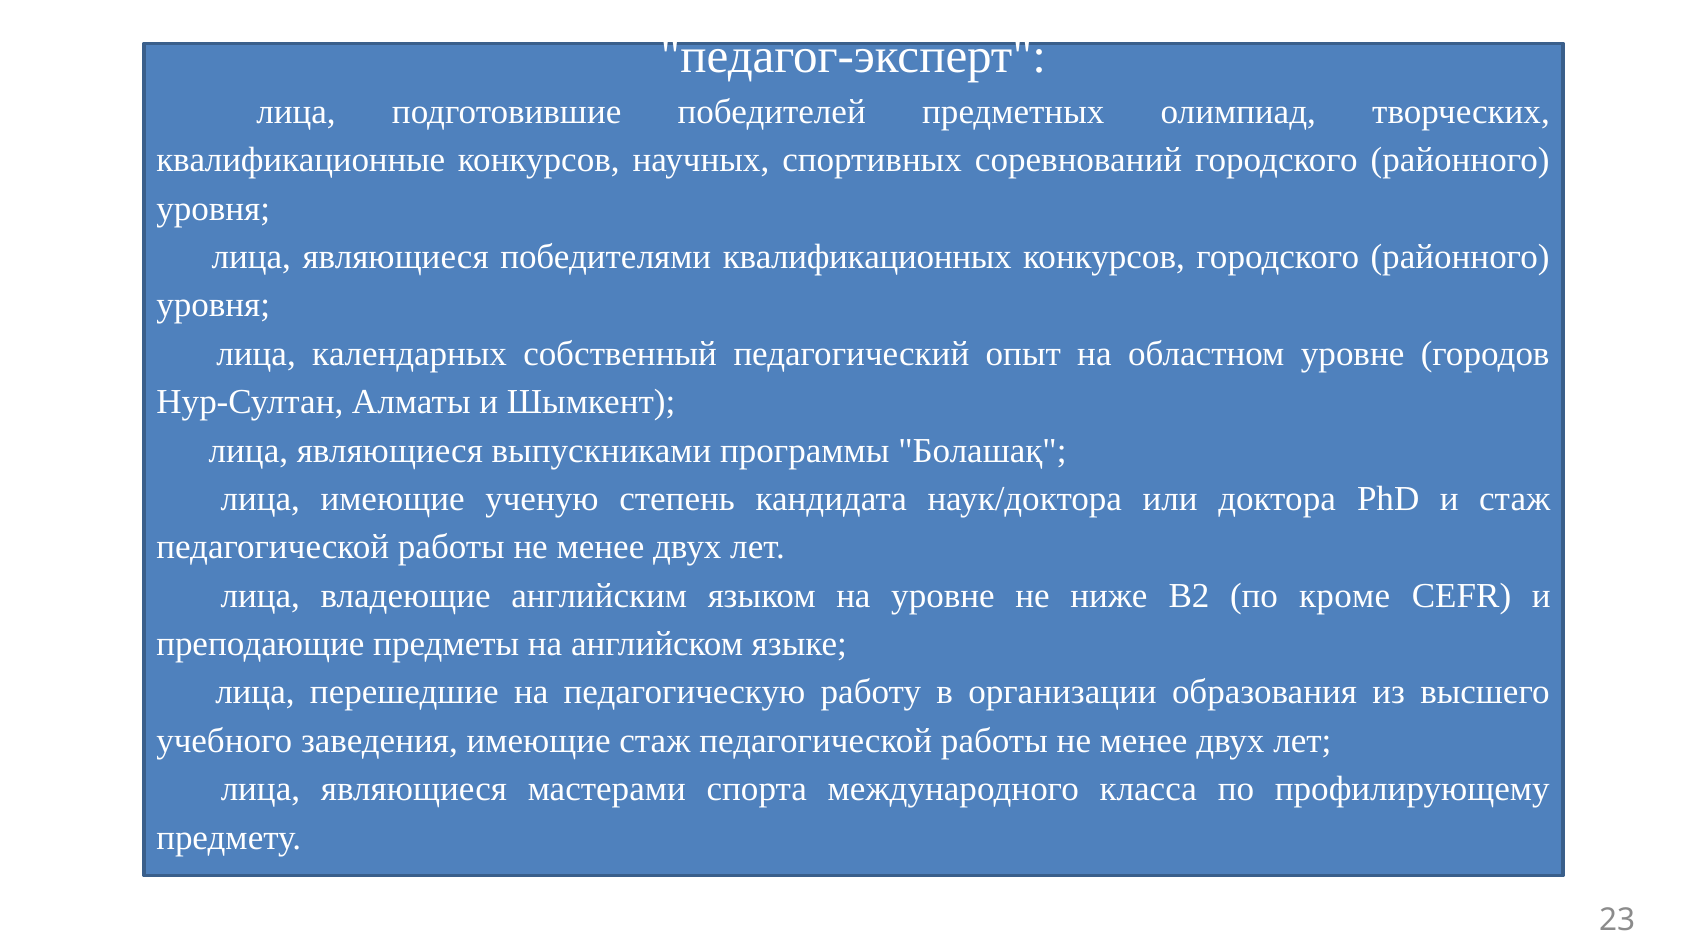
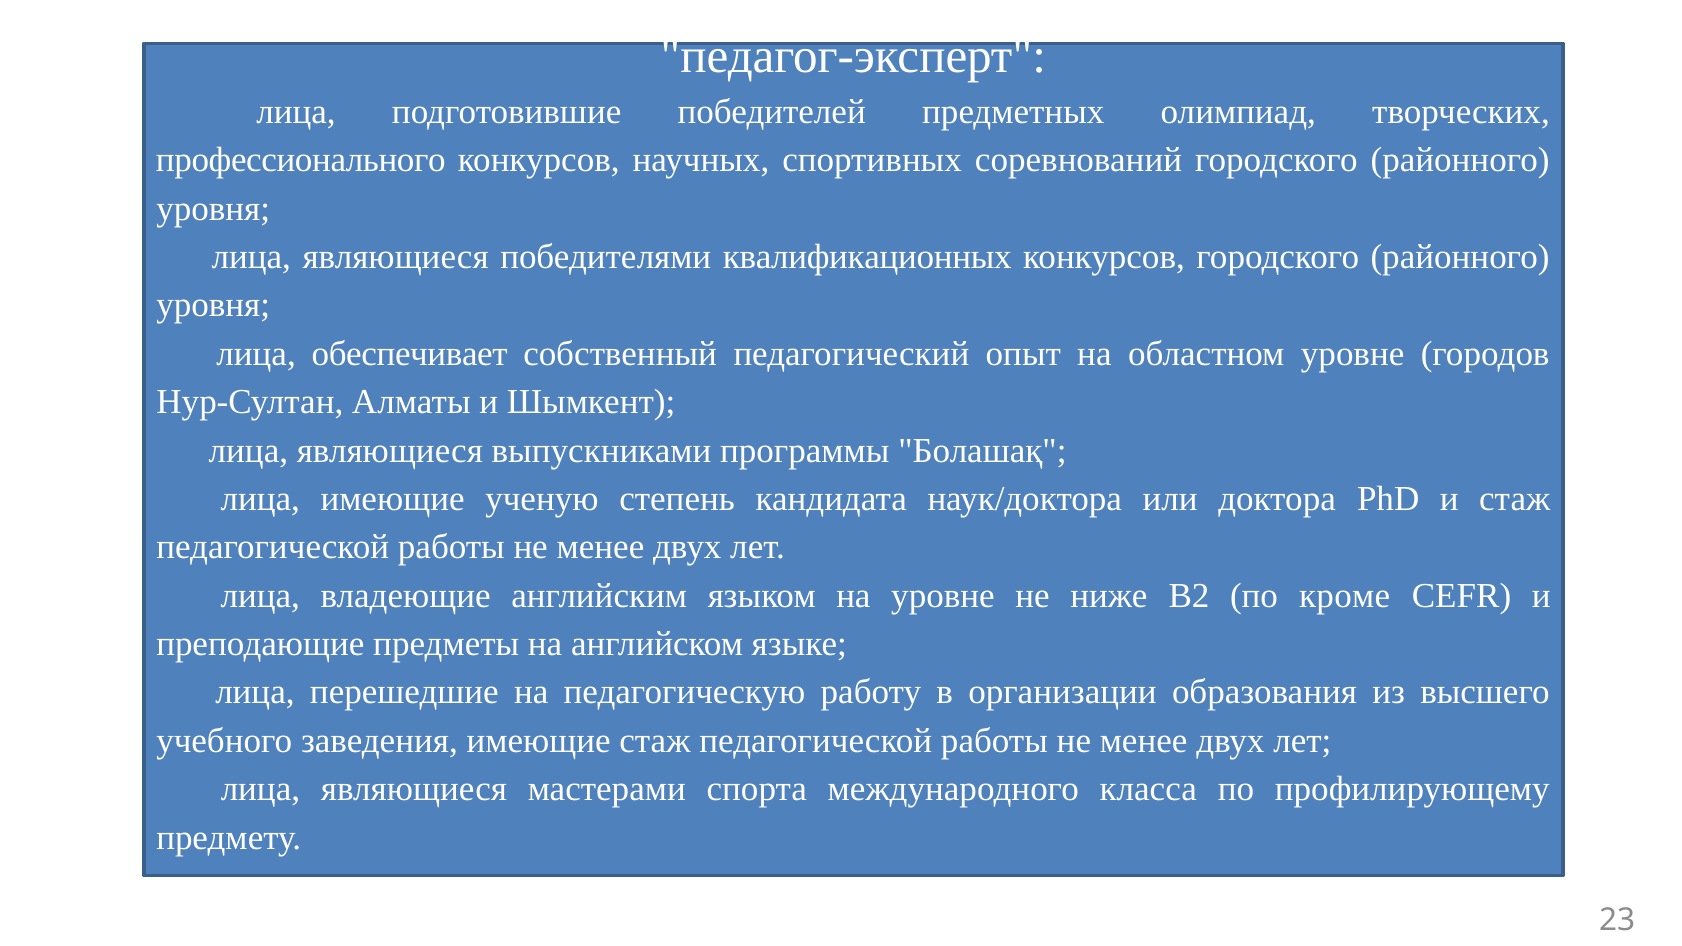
квалификационные: квалификационные -> профессионального (301, 160)
календарных: календарных -> обеспечивает (410, 354)
